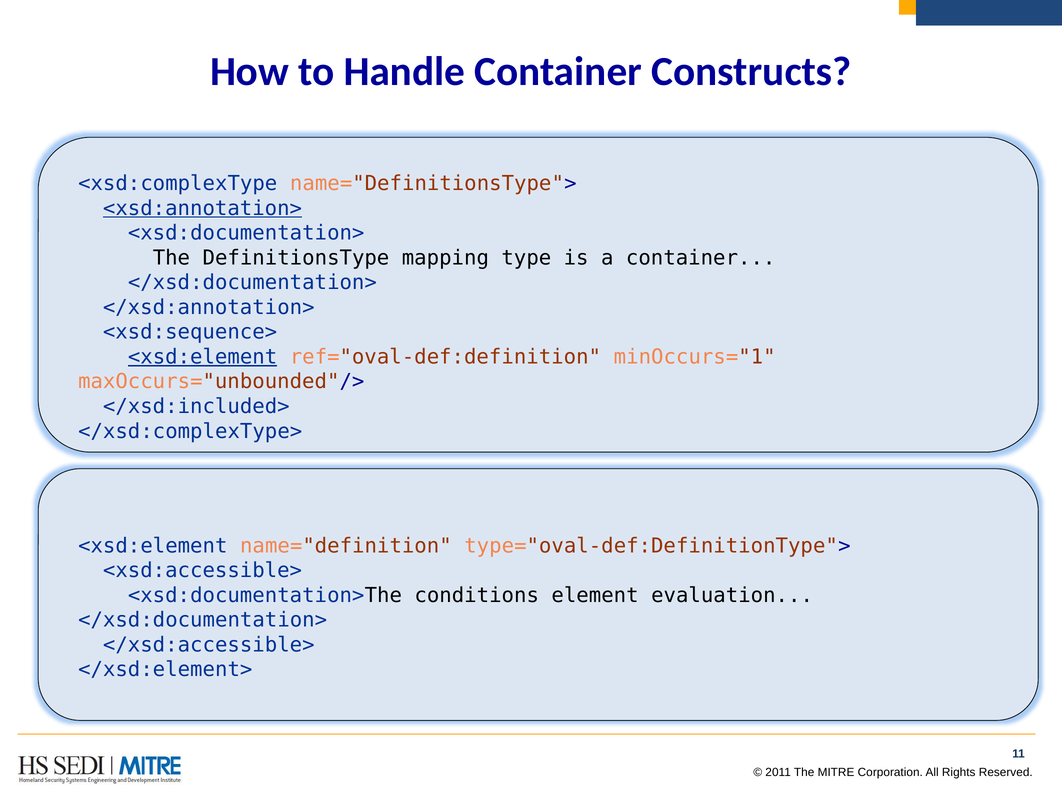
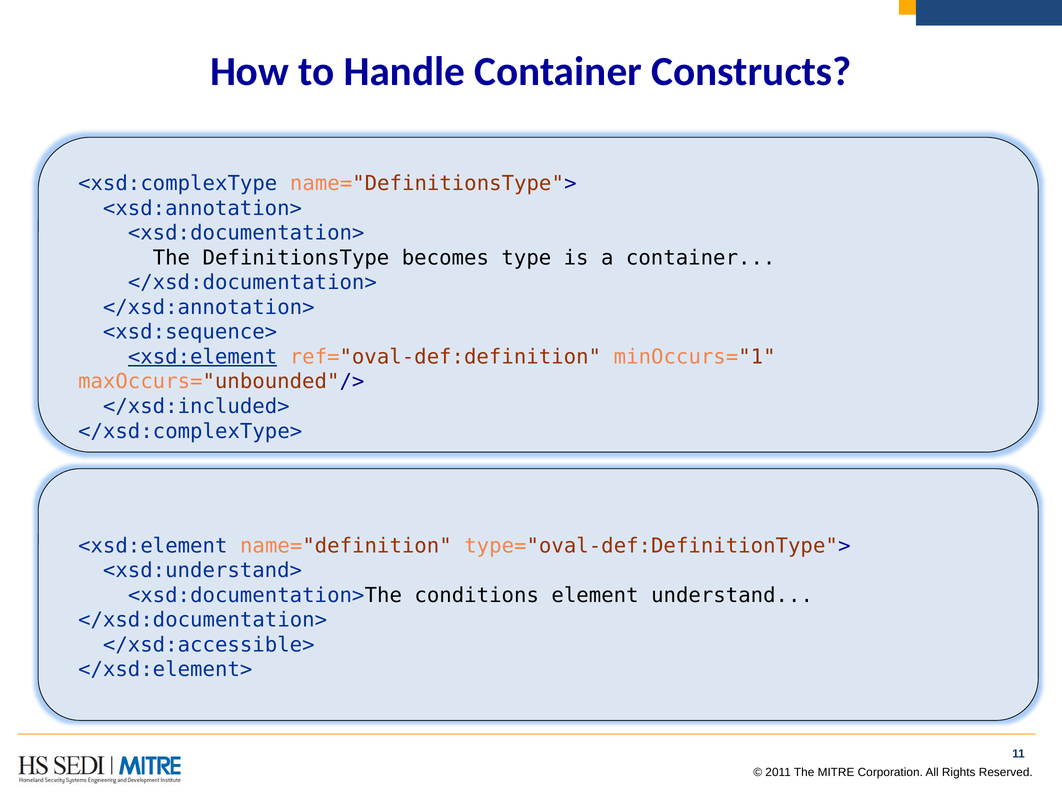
<xsd:annotation> underline: present -> none (202, 208)
mapping: mapping -> becomes (445, 258)
<xsd:accessible>: <xsd:accessible> -> <xsd:understand> (202, 571)
evaluation: evaluation -> understand (732, 596)
